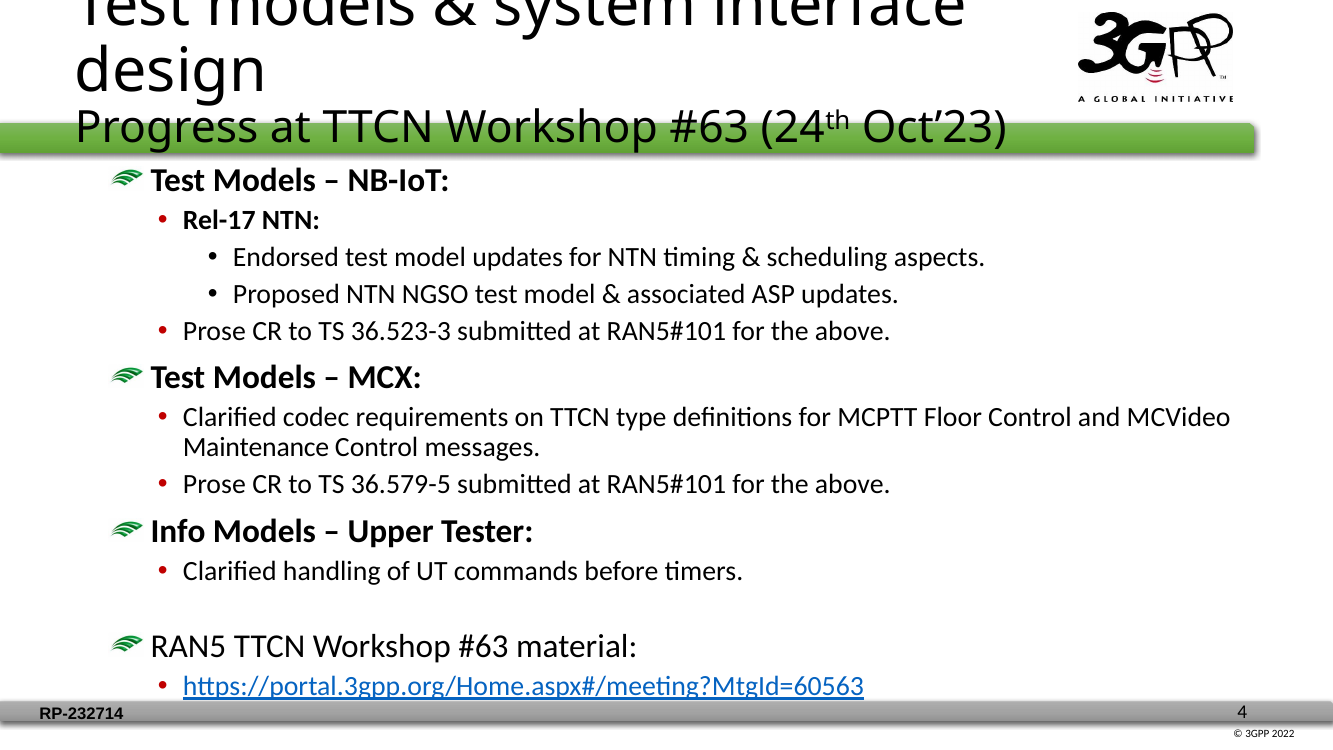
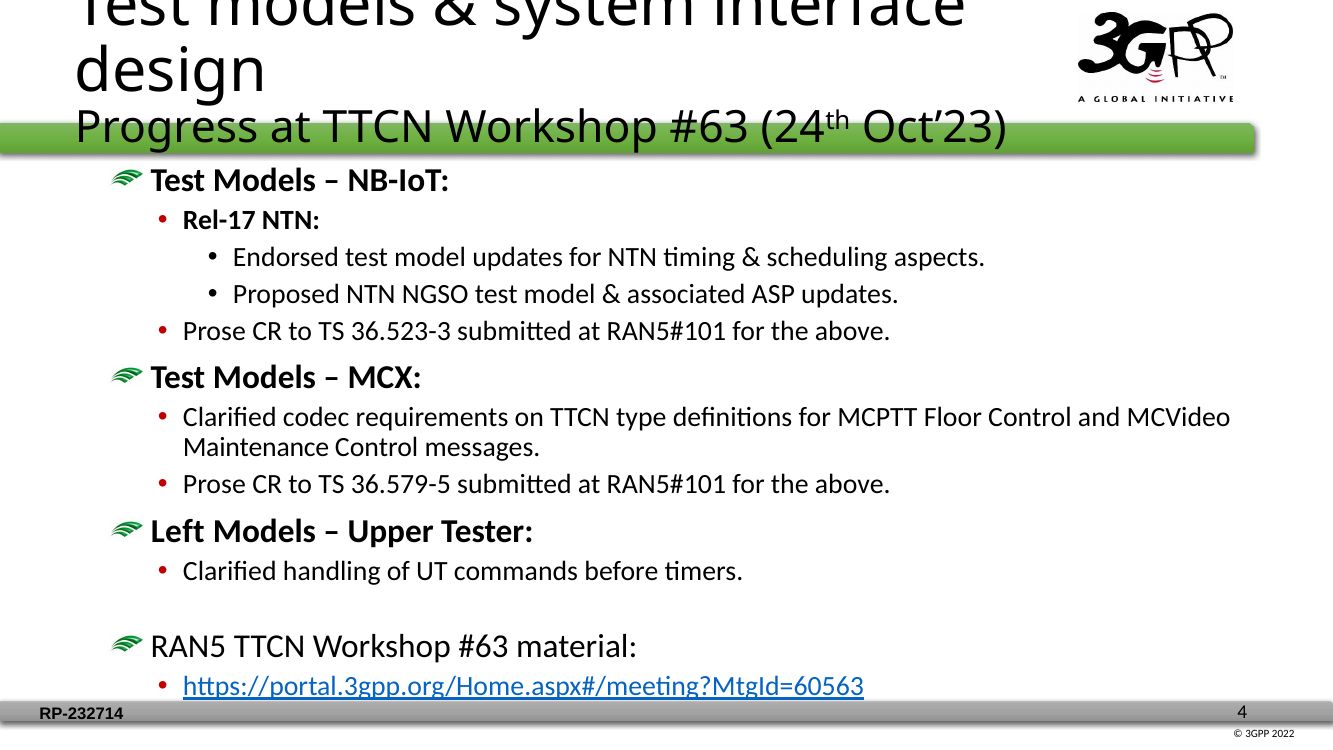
Info: Info -> Left (178, 531)
